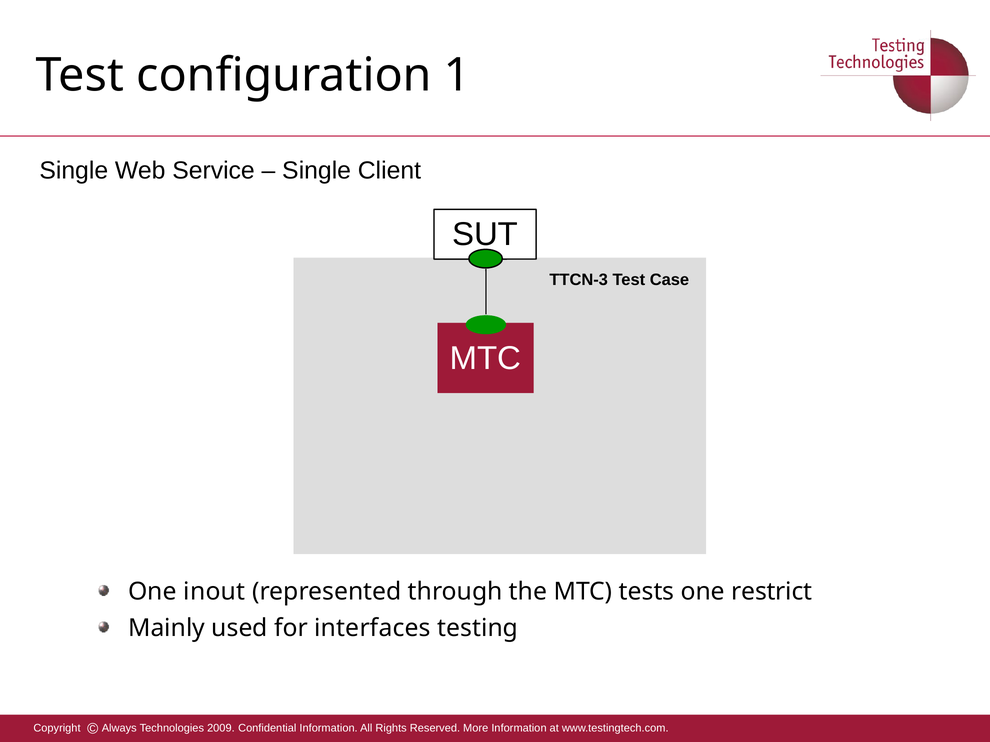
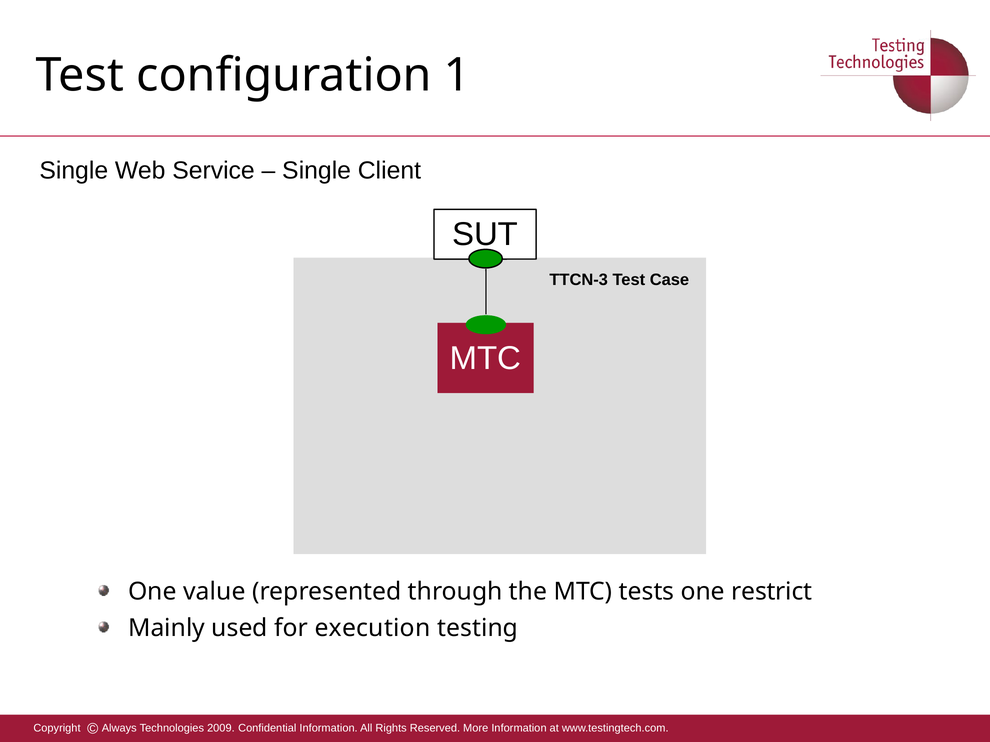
inout: inout -> value (214, 592)
interfaces: interfaces -> execution (372, 629)
